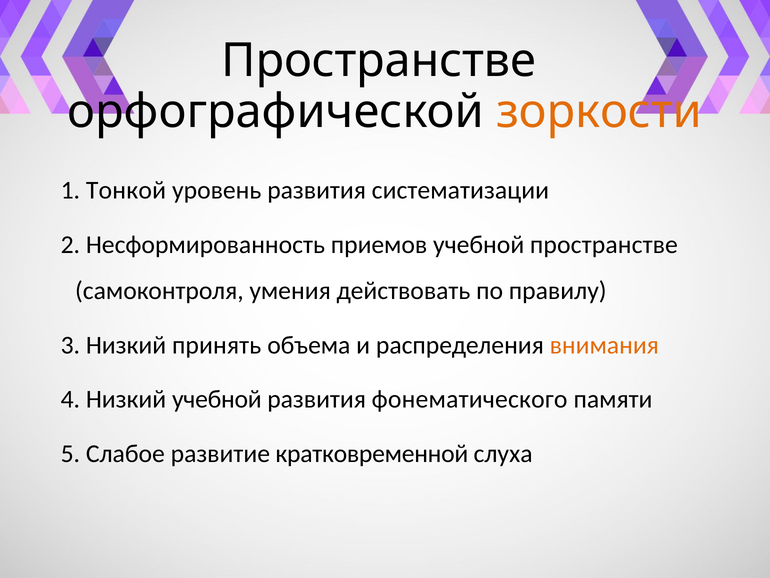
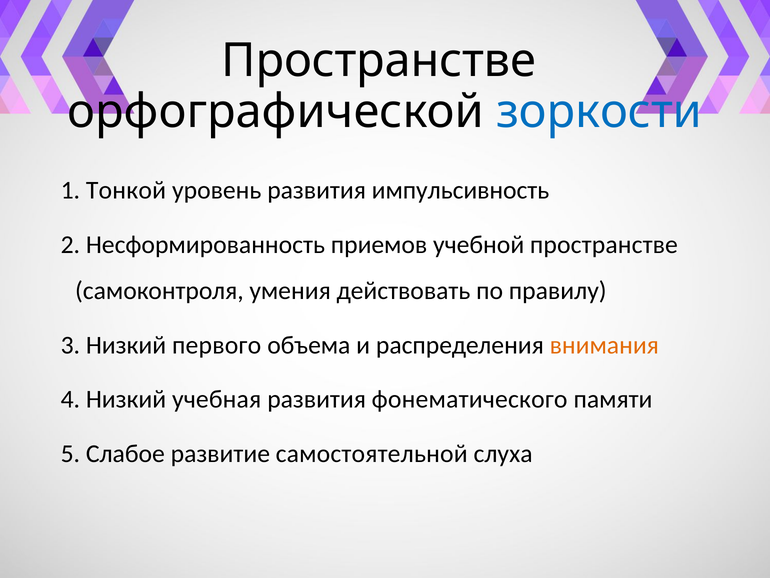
зоркости colour: orange -> blue (599, 112)
систематизации: систематизации -> импульсивность (460, 190)
принять: принять -> первого (217, 345)
Низкий учебной: учебной -> учебная (217, 399)
кратковременной: кратковременной -> самостоятельной (372, 453)
